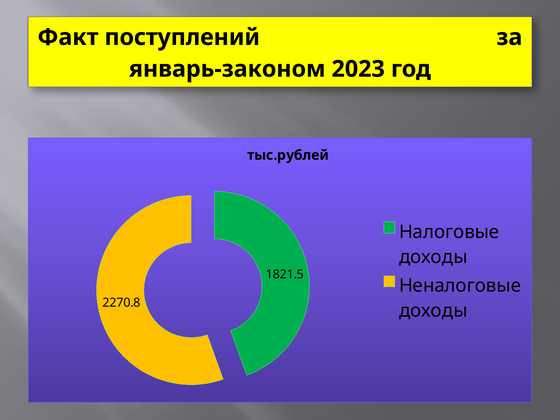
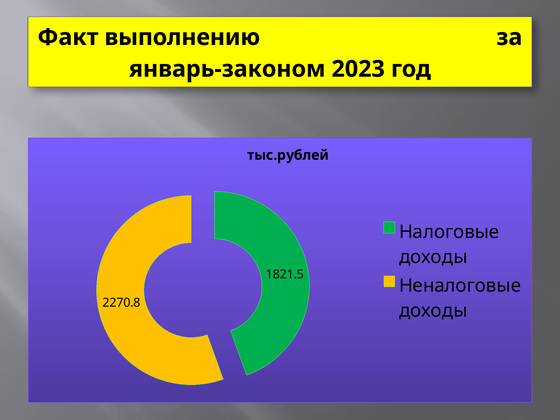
поступлений: поступлений -> выполнению (182, 37)
